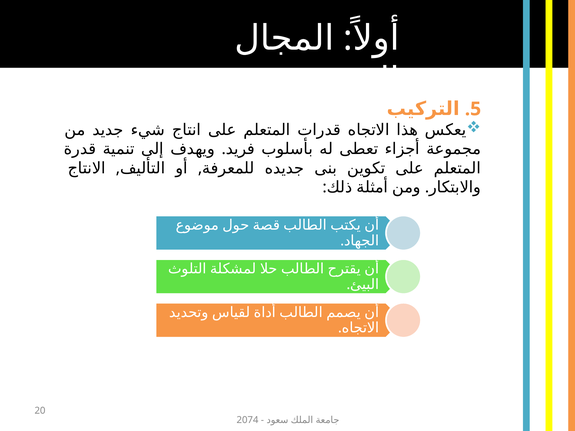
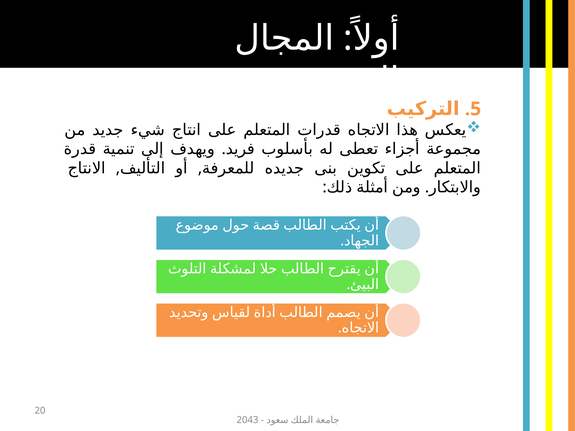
2074: 2074 -> 2043 (247, 420)
